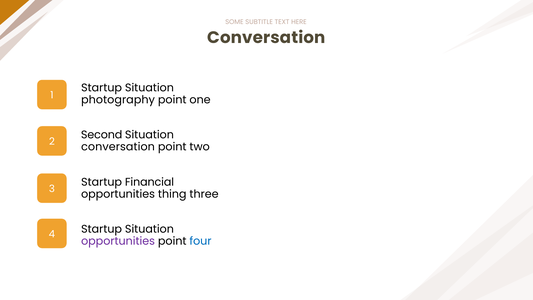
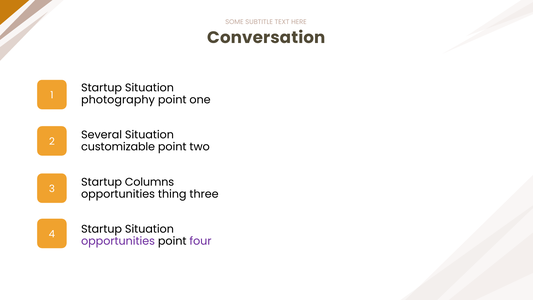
Second: Second -> Several (102, 135)
conversation: conversation -> customizable (118, 147)
Financial: Financial -> Columns (149, 182)
four colour: blue -> purple (200, 241)
